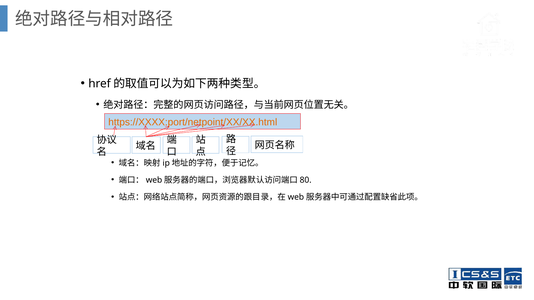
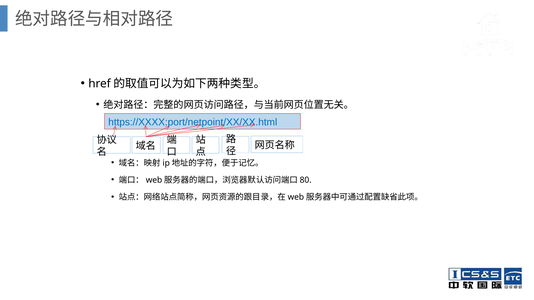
https://XXXX:port/netpoint/XX/XX.html colour: orange -> blue (193, 122)
